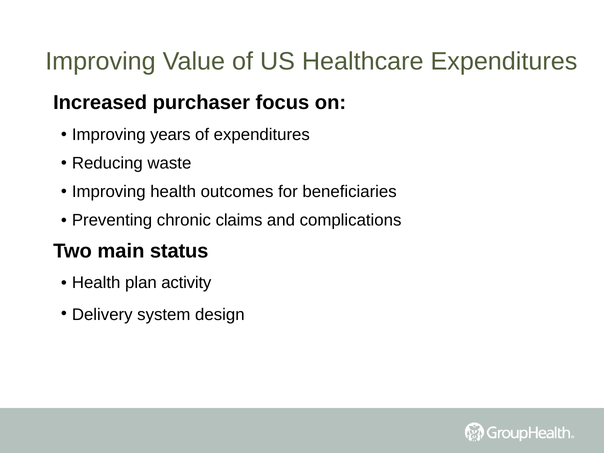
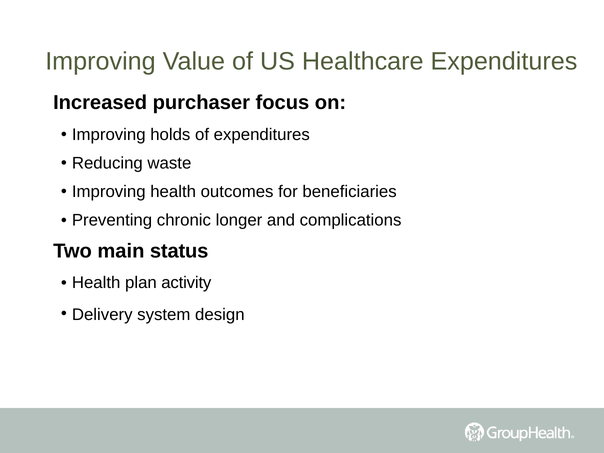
years: years -> holds (170, 135)
claims: claims -> longer (239, 220)
